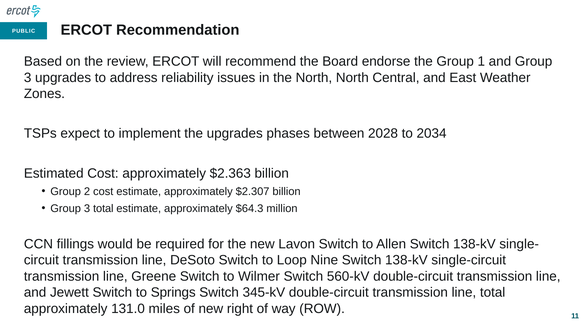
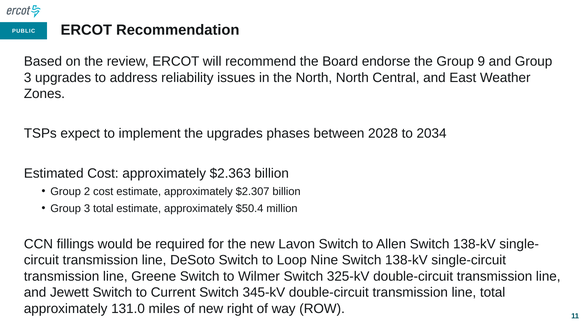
1: 1 -> 9 (481, 61)
$64.3: $64.3 -> $50.4 (250, 208)
560-kV: 560-kV -> 325-kV (348, 276)
Springs: Springs -> Current (173, 292)
